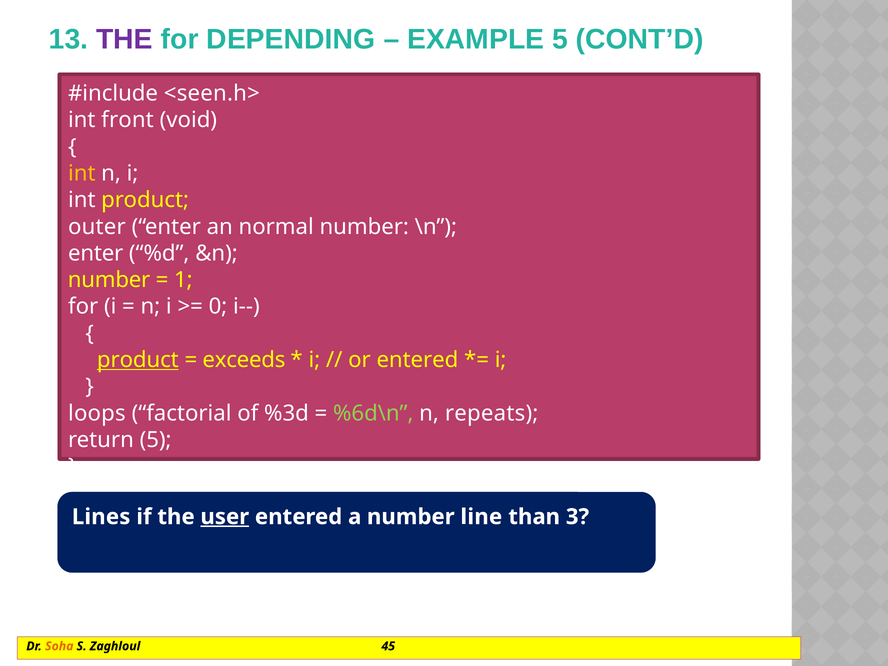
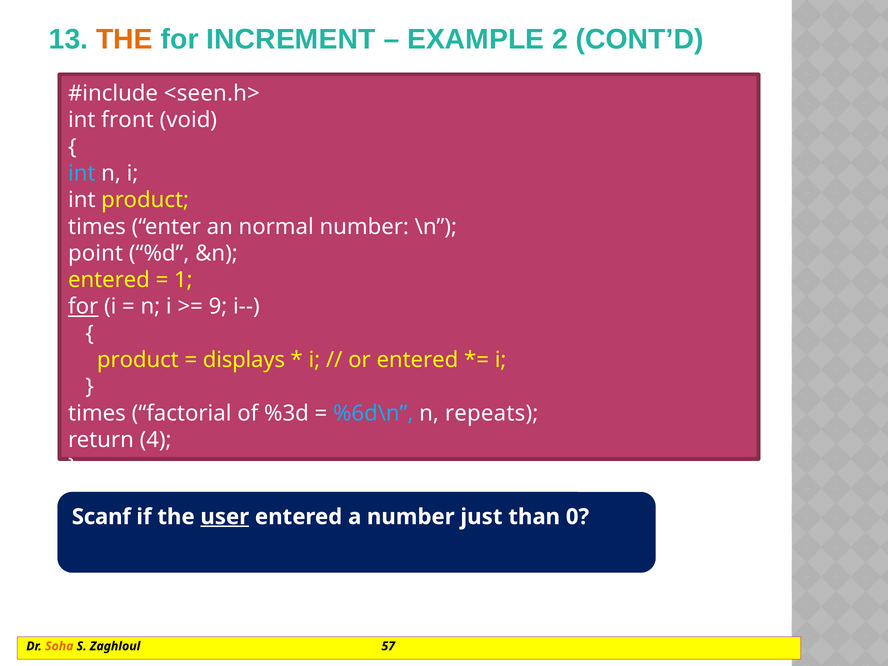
THE colour: purple -> orange (124, 39)
DEPENDING: DEPENDING -> INCREMENT (291, 39)
EXAMPLE 5: 5 -> 2 (560, 39)
int colour: yellow -> light blue (82, 173)
outer: outer -> times (97, 227)
enter: enter -> point (96, 253)
number: number -> entered (109, 280)
for underline: none -> present (83, 307)
0: 0 -> 9 (218, 307)
product underline: present -> none (138, 360)
exceeds: exceeds -> displays (244, 360)
loops: loops -> times (97, 413)
%6d\n colour: light green -> light blue (373, 413)
return 5: 5 -> 4 (156, 440)
Lines: Lines -> Scanf (101, 517)
line: line -> just (481, 517)
3: 3 -> 0 (577, 517)
45: 45 -> 57 (388, 646)
